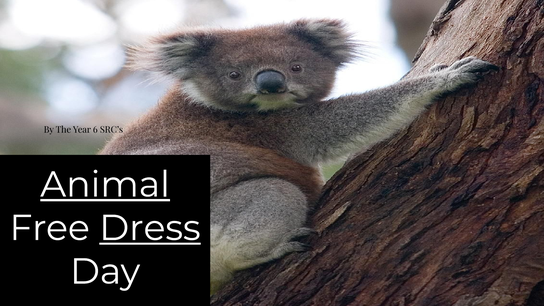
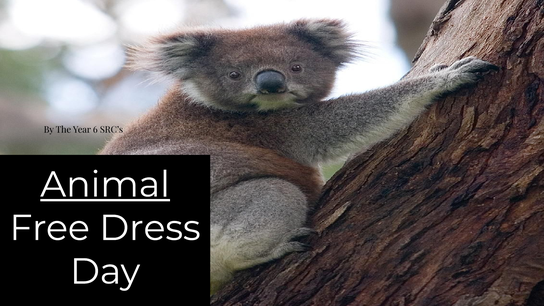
Dress underline: present -> none (150, 228)
